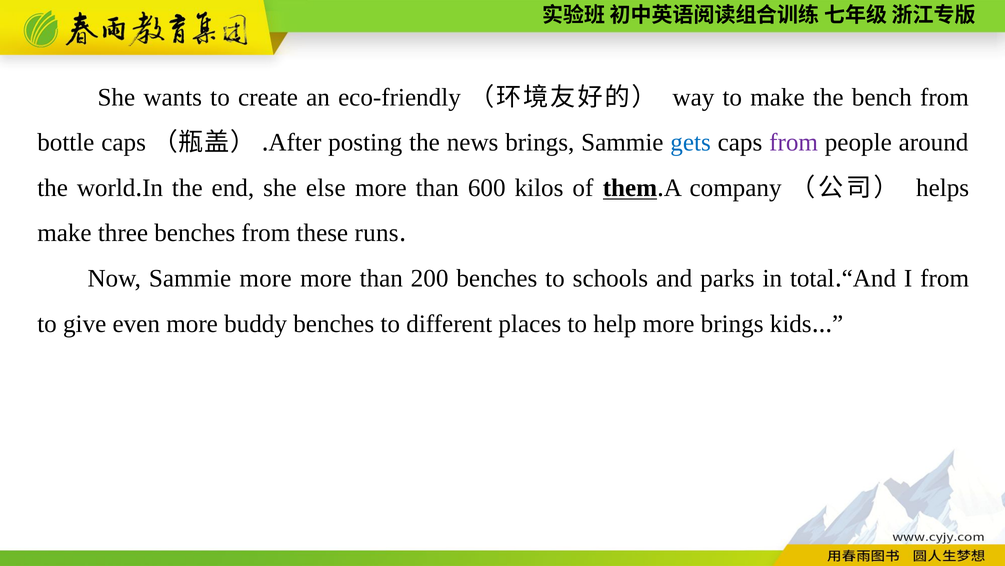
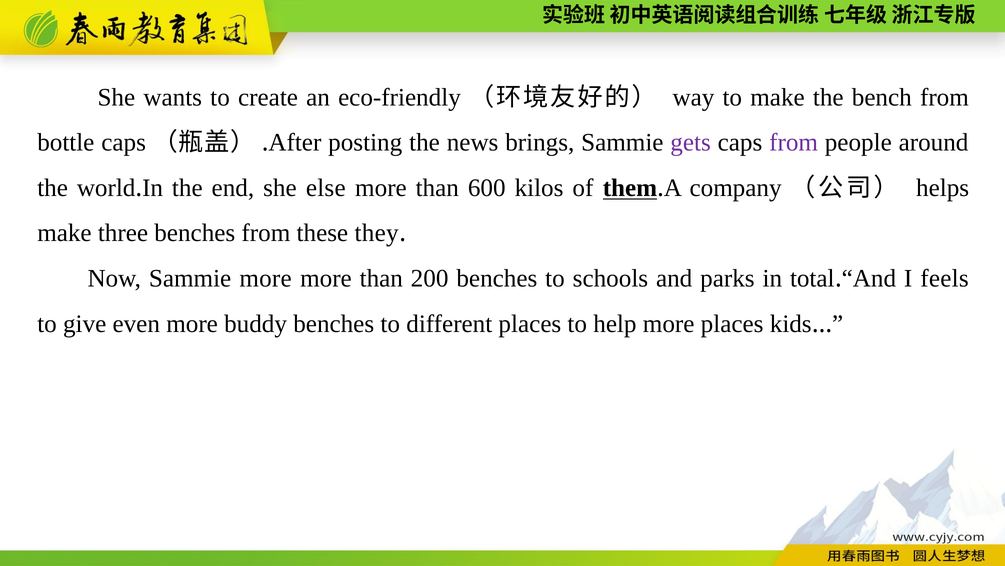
gets colour: blue -> purple (691, 142)
runs: runs -> they (377, 233)
I from: from -> feels (944, 278)
more brings: brings -> places (732, 323)
